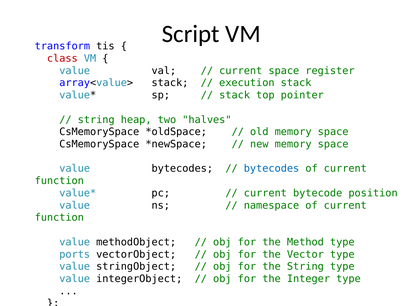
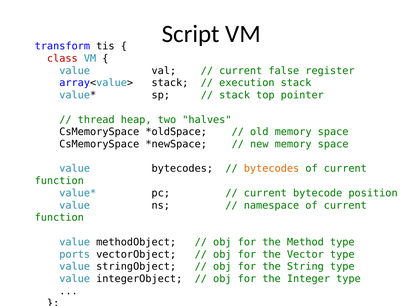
current space: space -> false (284, 71)
string: string -> thread (96, 120)
bytecodes colour: blue -> orange (272, 169)
